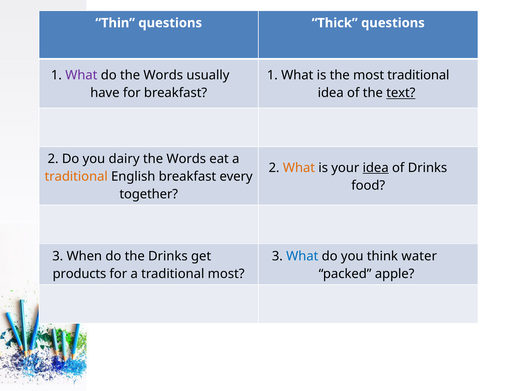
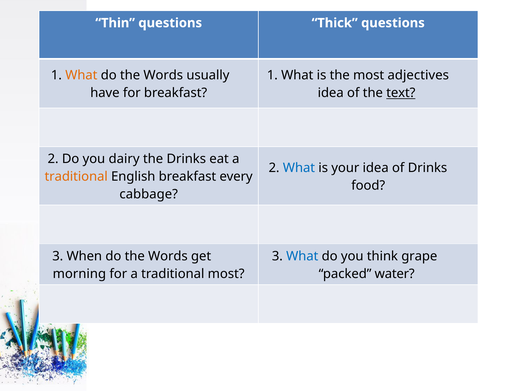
What colour: purple -> orange (81, 75)
most traditional: traditional -> adjectives (418, 75)
Words: Words -> Drinks (186, 159)
What colour: orange -> blue (299, 168)
idea underline: present -> none (376, 168)
together: together -> cabbage (149, 194)
When do the Drinks: Drinks -> Words (168, 256)
water: water -> grape (419, 256)
products: products -> morning (79, 274)
apple: apple -> water (395, 274)
